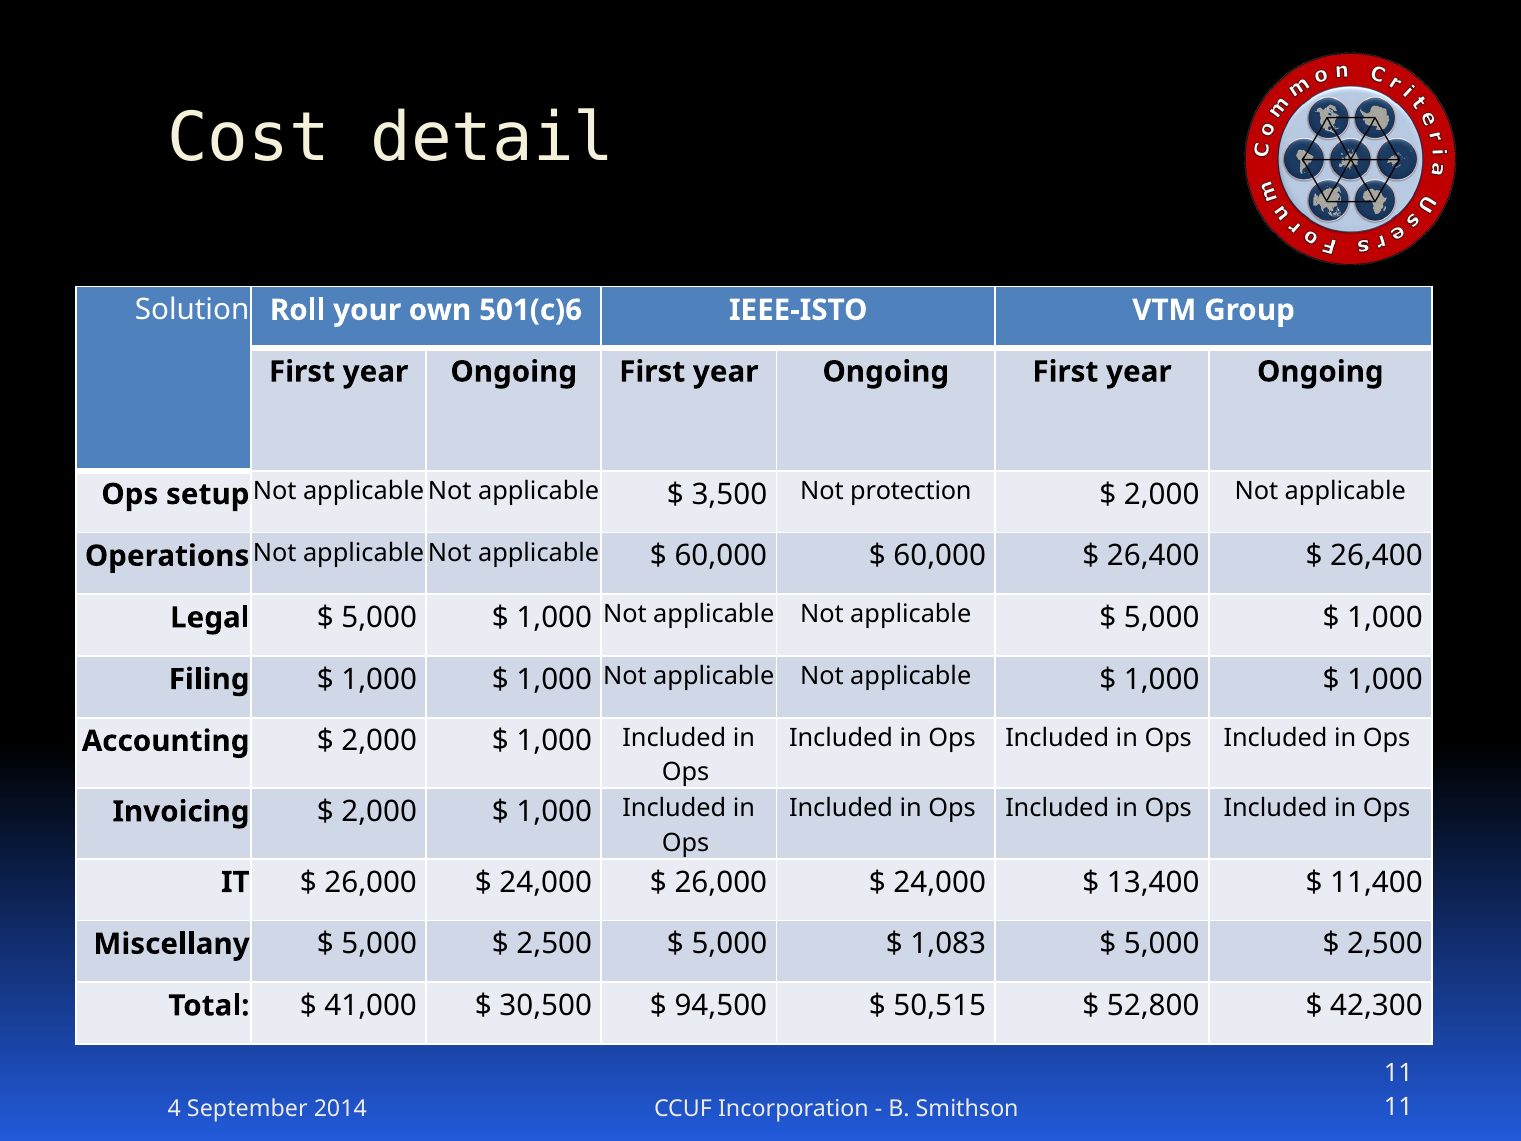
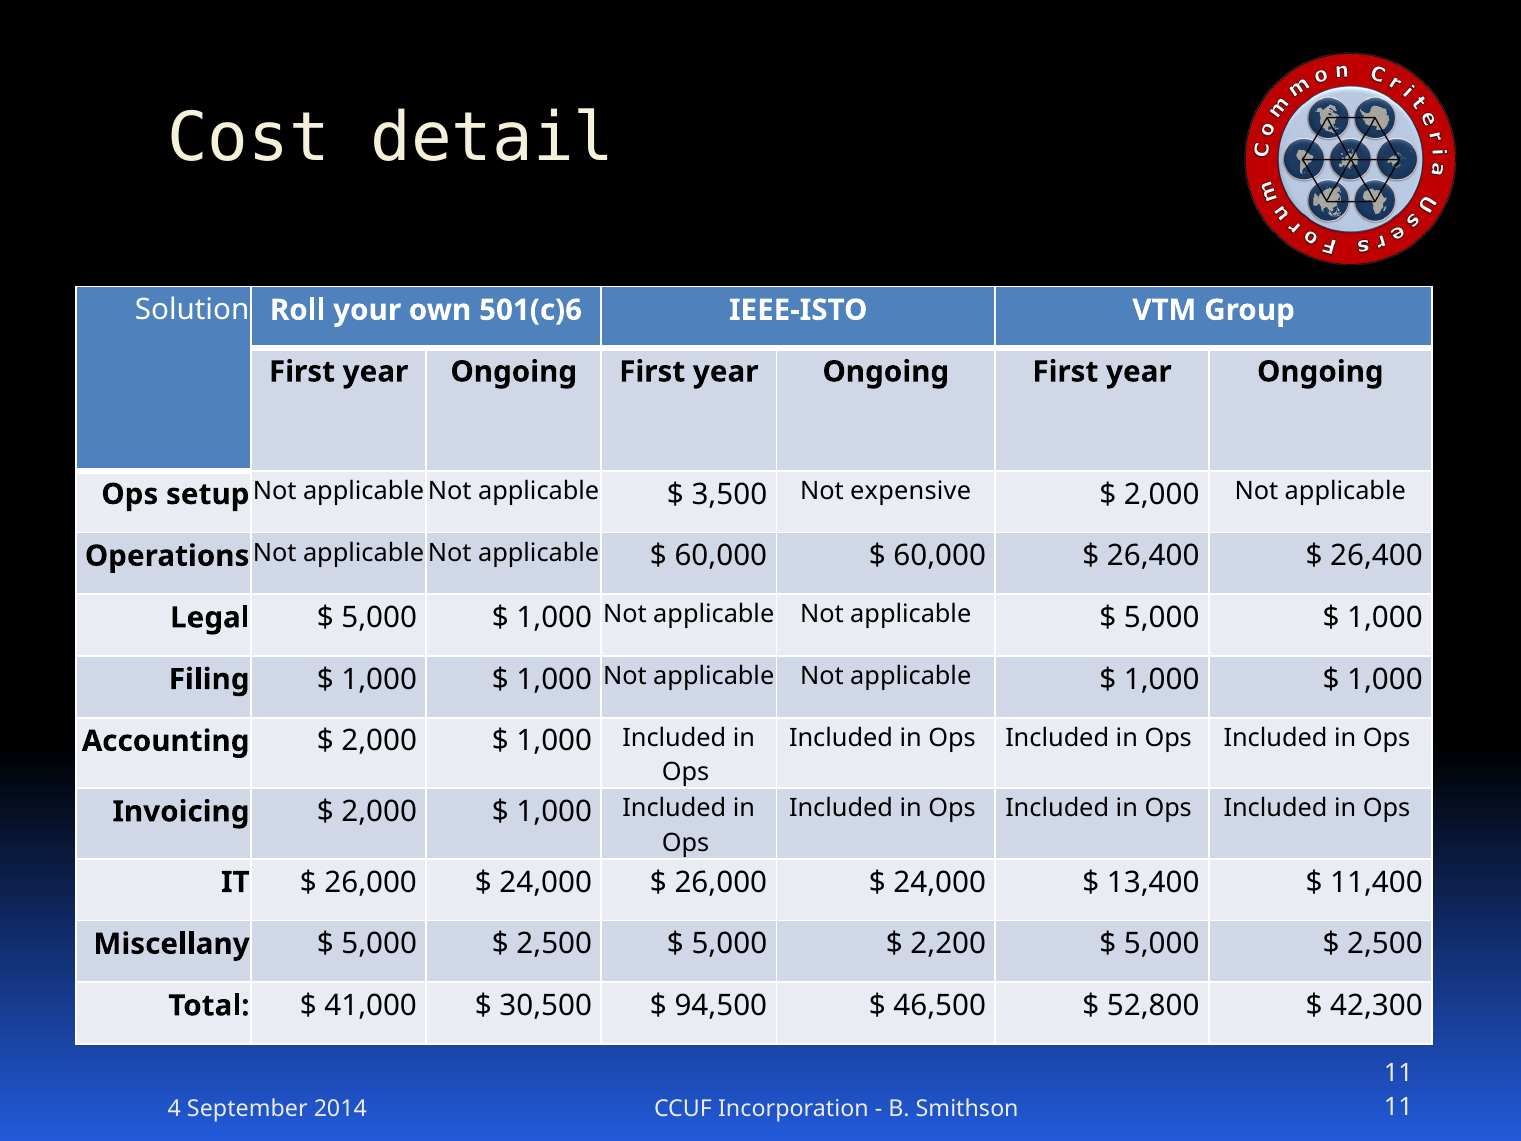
protection: protection -> expensive (911, 491)
1,083: 1,083 -> 2,200 (948, 944)
50,515: 50,515 -> 46,500 (940, 1005)
